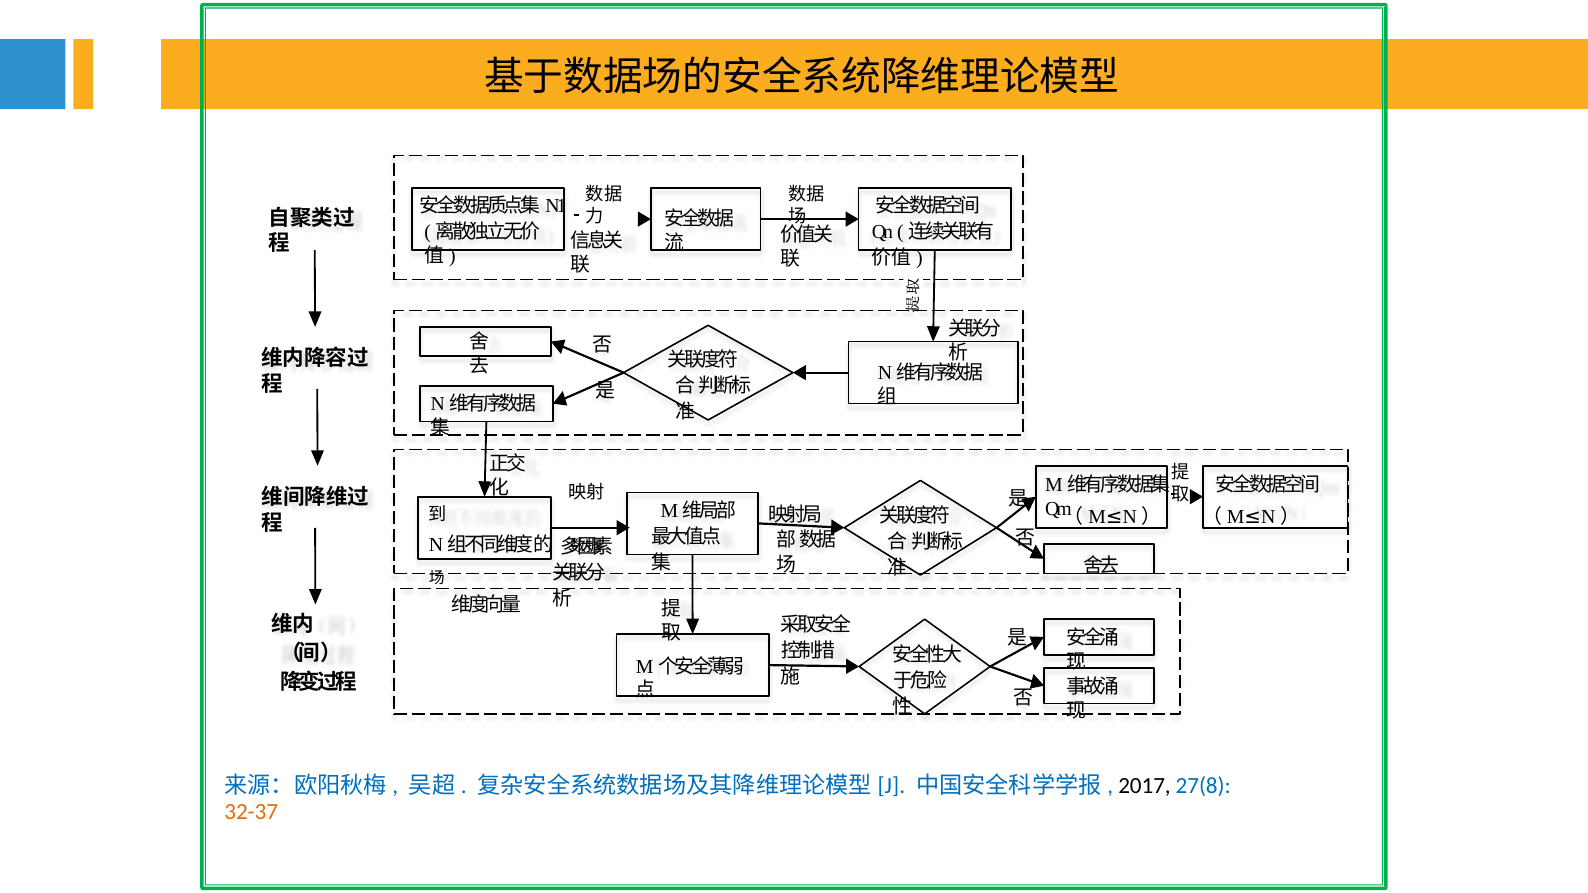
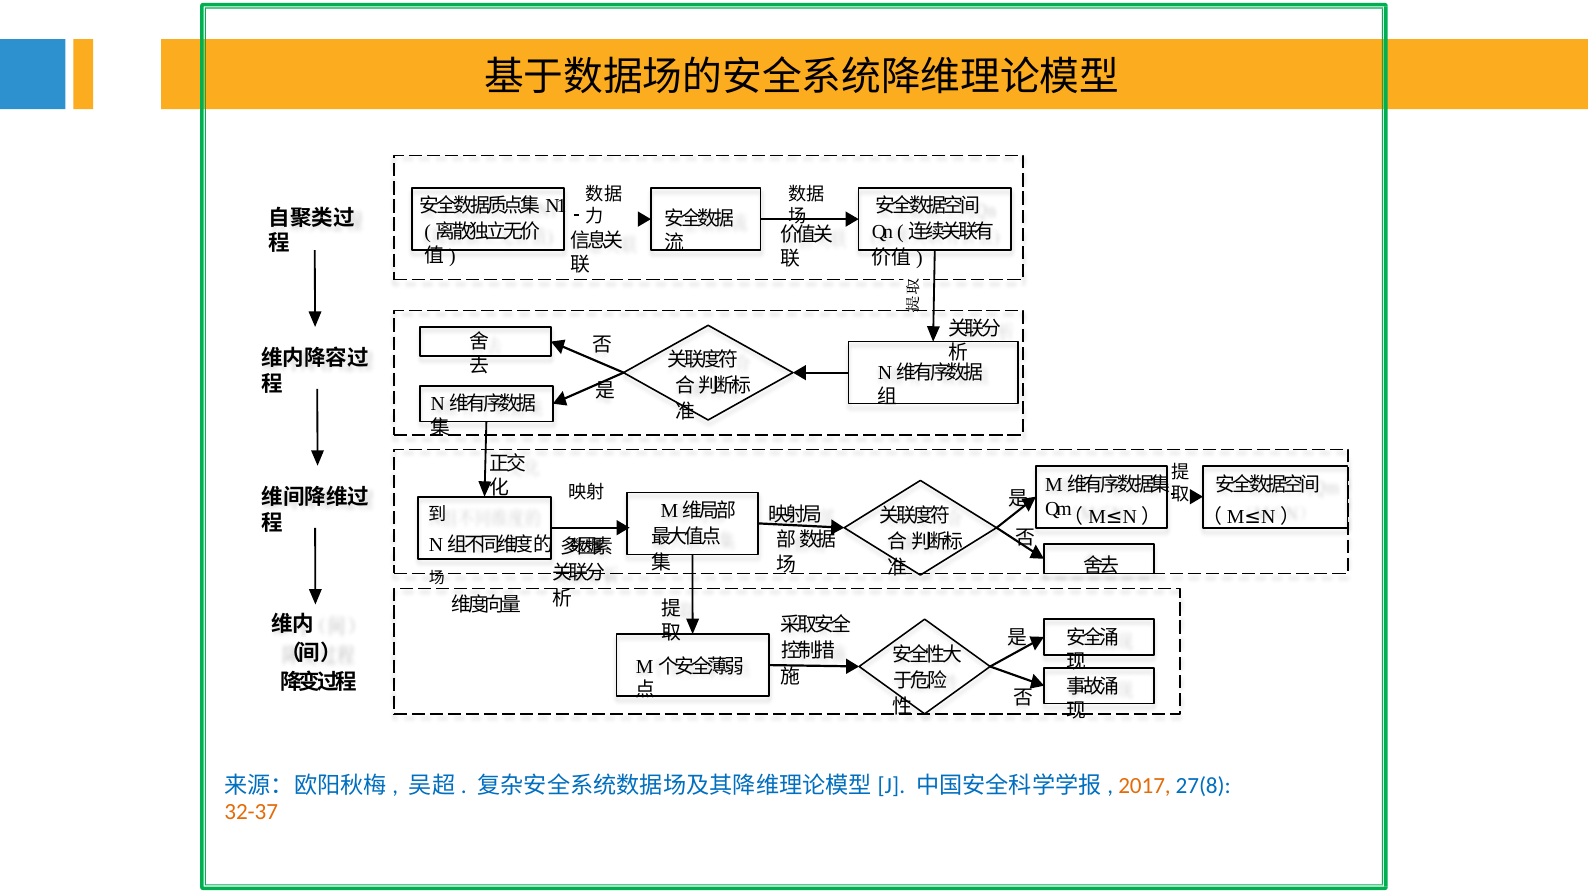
2017 colour: black -> orange (1144, 786)
